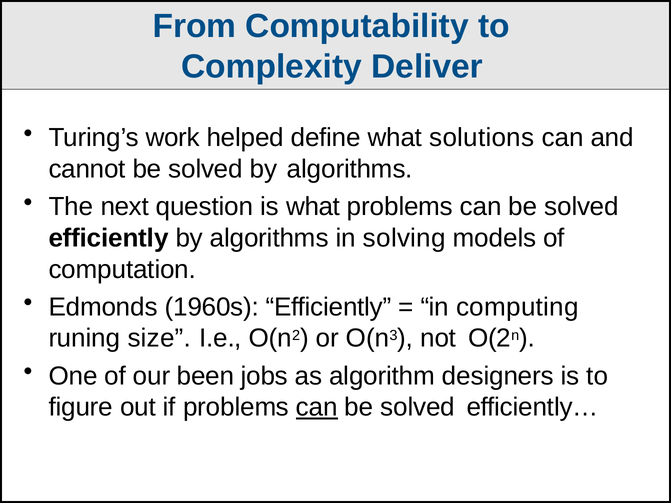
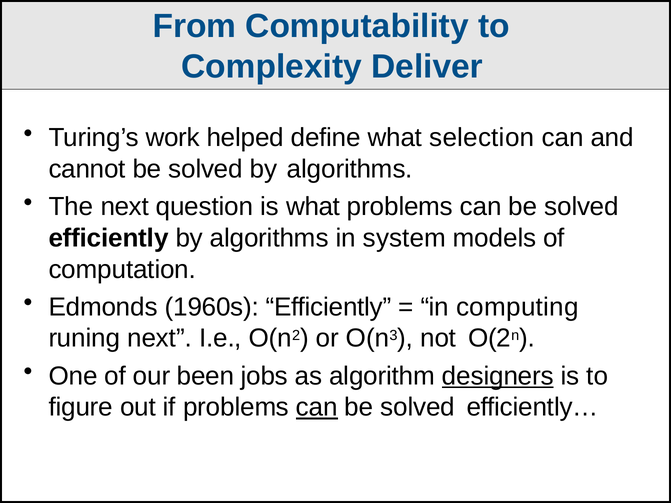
solutions: solutions -> selection (482, 138)
solving: solving -> system (404, 238)
runing size: size -> next (160, 338)
designers underline: none -> present (498, 376)
